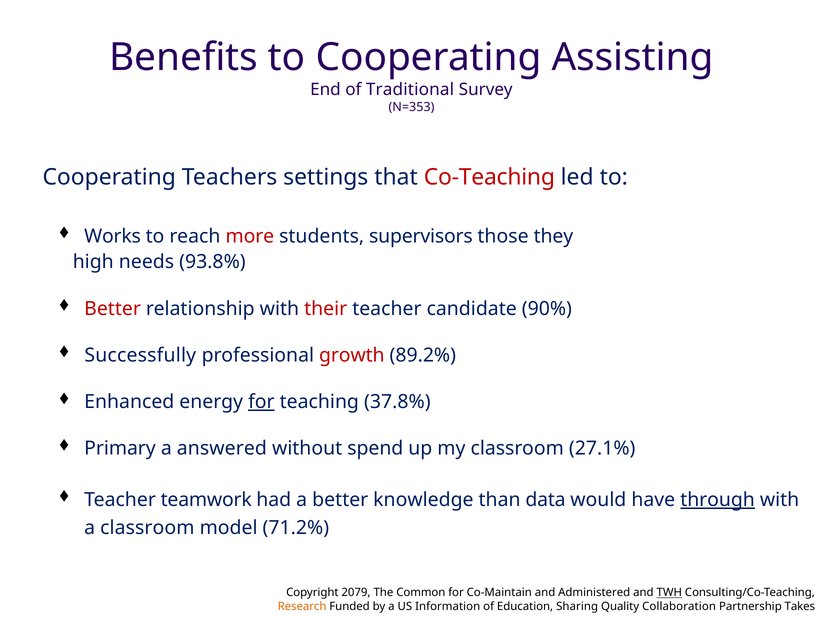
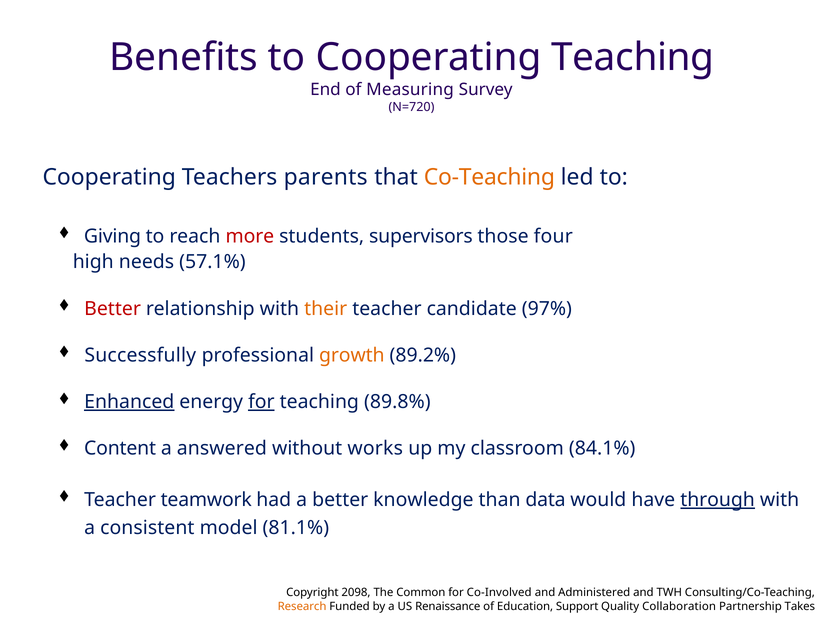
Cooperating Assisting: Assisting -> Teaching (633, 58)
Traditional: Traditional -> Measuring (410, 90)
N=353: N=353 -> N=720 (412, 107)
settings: settings -> parents (326, 177)
Co-Teaching colour: red -> orange (489, 177)
Works: Works -> Giving (113, 236)
they: they -> four (553, 236)
93.8%: 93.8% -> 57.1% (212, 262)
their colour: red -> orange (326, 309)
90%: 90% -> 97% (547, 309)
growth colour: red -> orange (352, 355)
Enhanced underline: none -> present (129, 402)
37.8%: 37.8% -> 89.8% (397, 402)
Primary: Primary -> Content (120, 449)
spend: spend -> works (375, 449)
27.1%: 27.1% -> 84.1% (602, 449)
a classroom: classroom -> consistent (147, 528)
71.2%: 71.2% -> 81.1% (296, 528)
2079: 2079 -> 2098 (356, 593)
Co-Maintain: Co-Maintain -> Co-Involved (499, 593)
TWH underline: present -> none (669, 593)
Information: Information -> Renaissance (448, 607)
Sharing: Sharing -> Support (577, 607)
